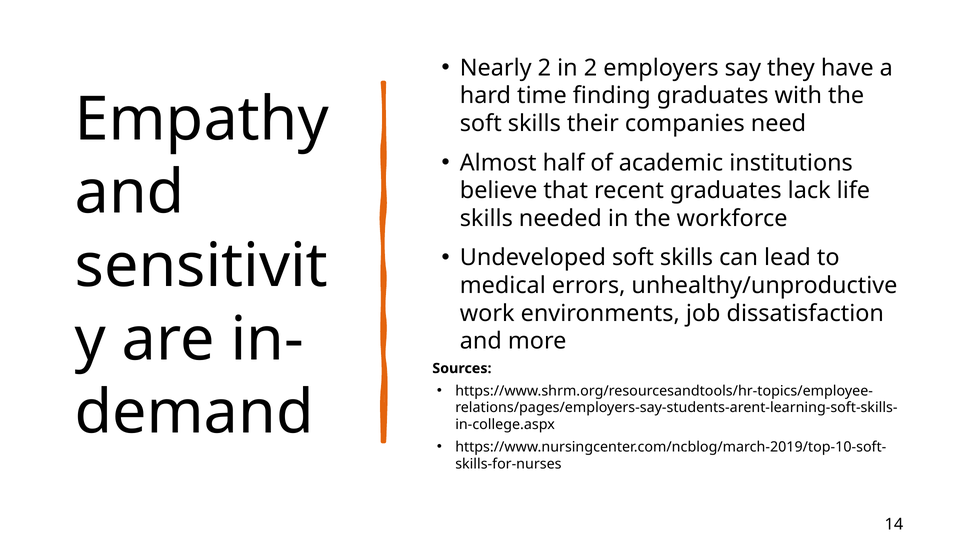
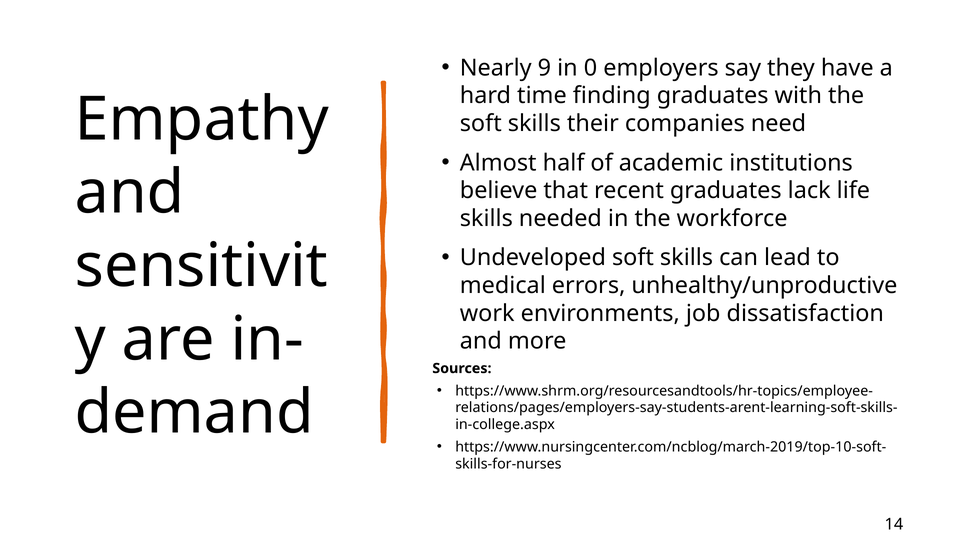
Nearly 2: 2 -> 9 (544, 68)
in 2: 2 -> 0 (590, 68)
